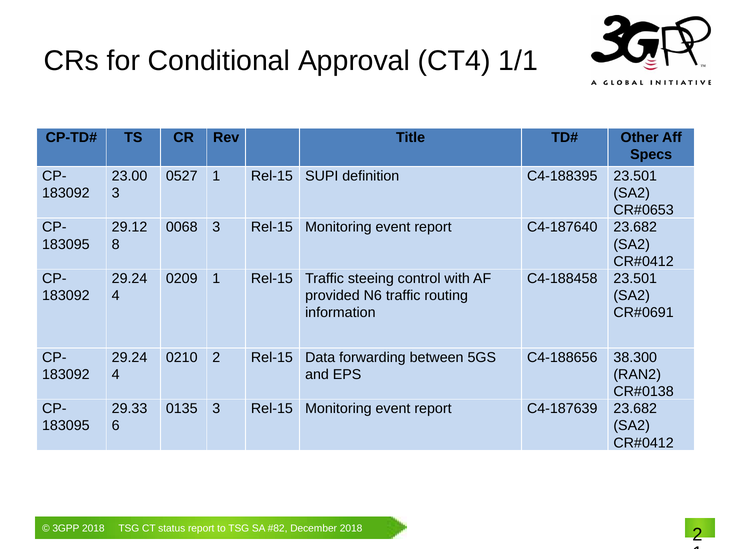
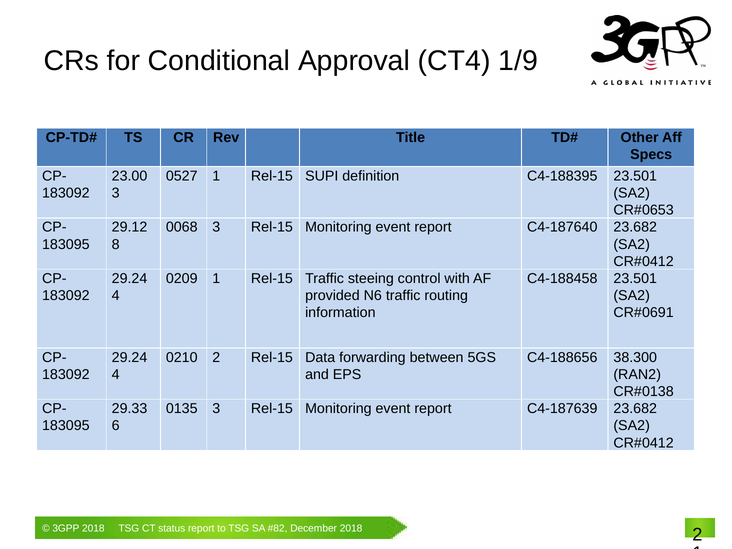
1/1: 1/1 -> 1/9 (518, 61)
